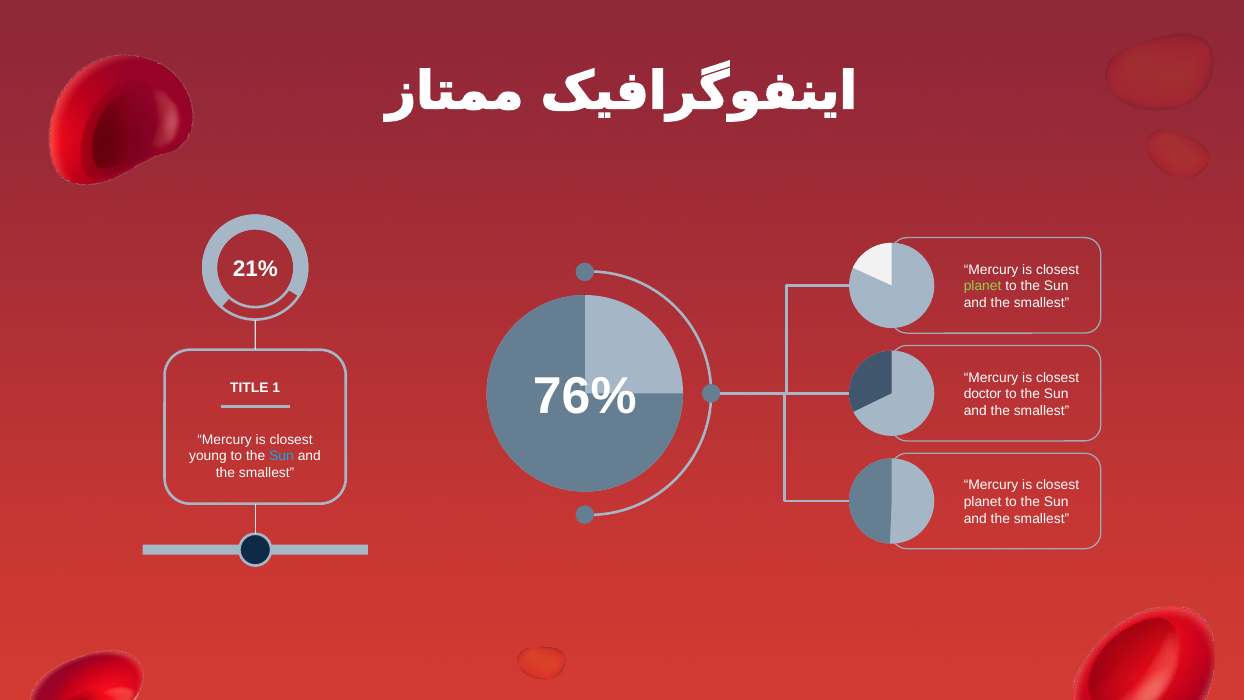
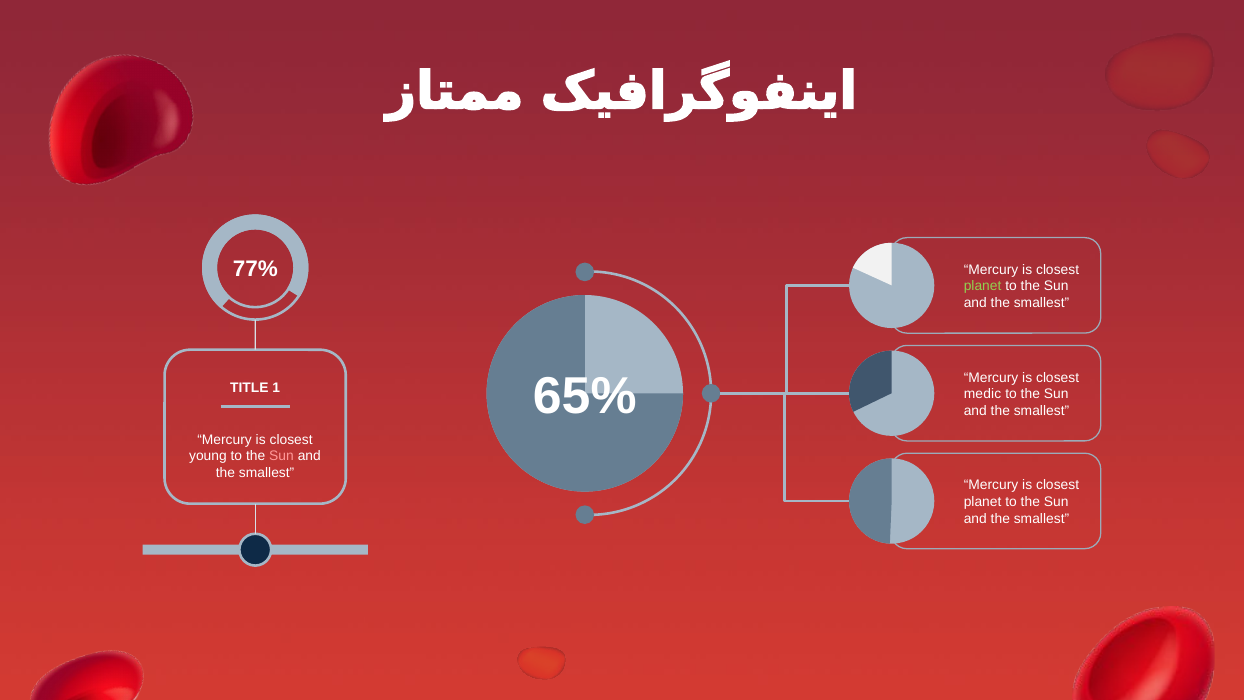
21%: 21% -> 77% (255, 269)
76%: 76% -> 65% (585, 397)
doctor: doctor -> medic (983, 394)
Sun colour: light blue -> pink (281, 456)
